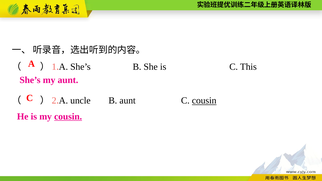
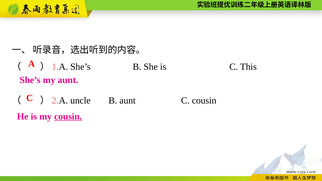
cousin underline: present -> none (204, 101)
